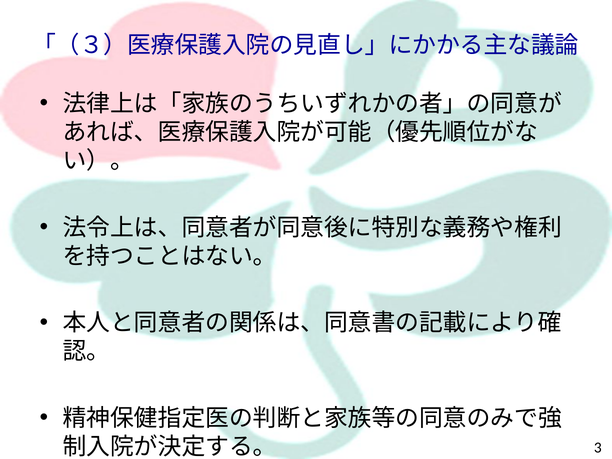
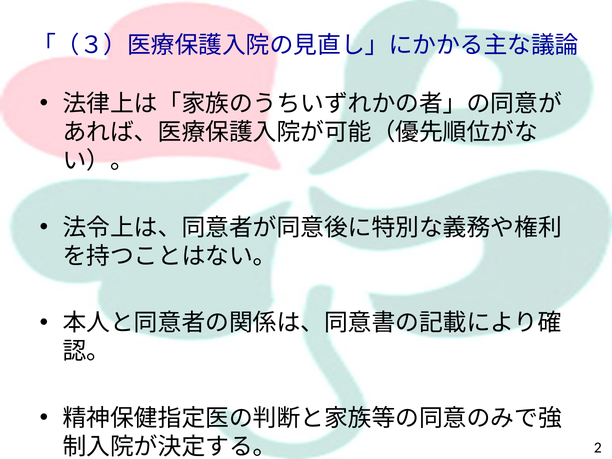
3: 3 -> 2 (598, 448)
